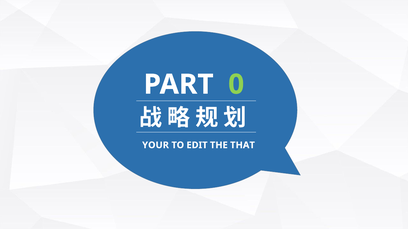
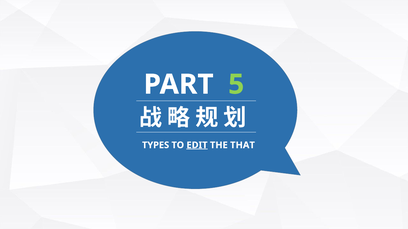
0: 0 -> 5 (236, 85)
YOUR: YOUR -> TYPES (156, 145)
EDIT underline: none -> present (197, 145)
